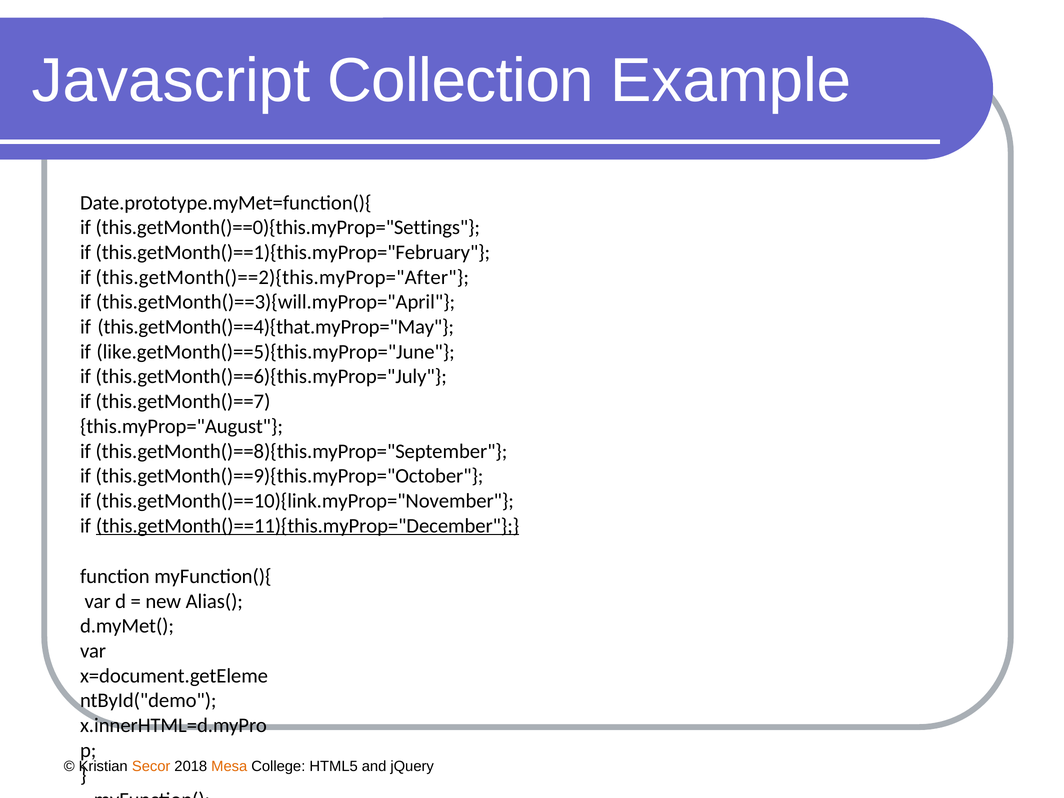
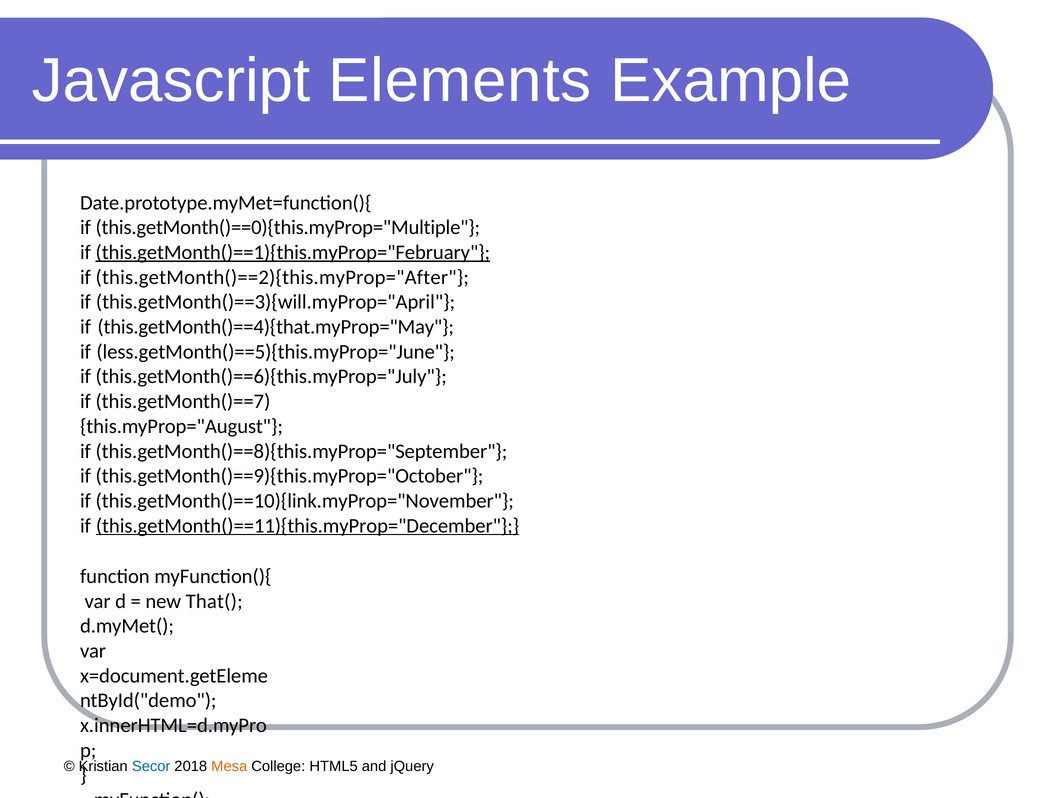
Collection: Collection -> Elements (460, 81)
this.getMonth()==0){this.myProp="Settings: this.getMonth()==0){this.myProp="Settings -> this.getMonth()==0){this.myProp="Multiple (288, 228)
this.getMonth()==1){this.myProp="February underline: none -> present (293, 252)
like.getMonth()==5){this.myProp="June: like.getMonth()==5){this.myProp="June -> less.getMonth()==5){this.myProp="June (276, 352)
Alias(: Alias( -> That( (214, 601)
Secor colour: orange -> blue (151, 767)
